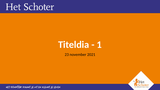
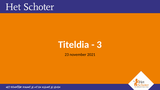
1: 1 -> 3 (99, 45)
